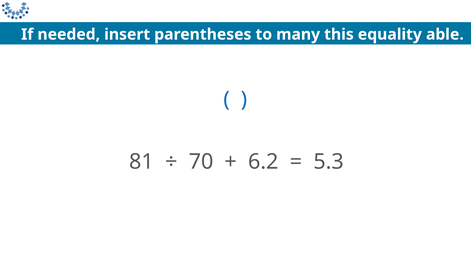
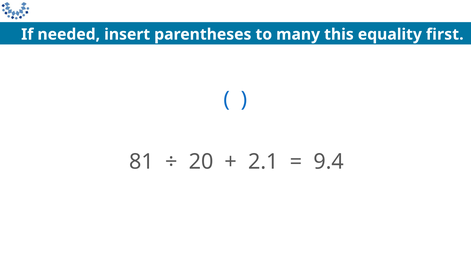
able: able -> first (445, 34)
70: 70 -> 20 (201, 162)
6.2: 6.2 -> 2.1 (263, 162)
5.3: 5.3 -> 9.4 (329, 162)
